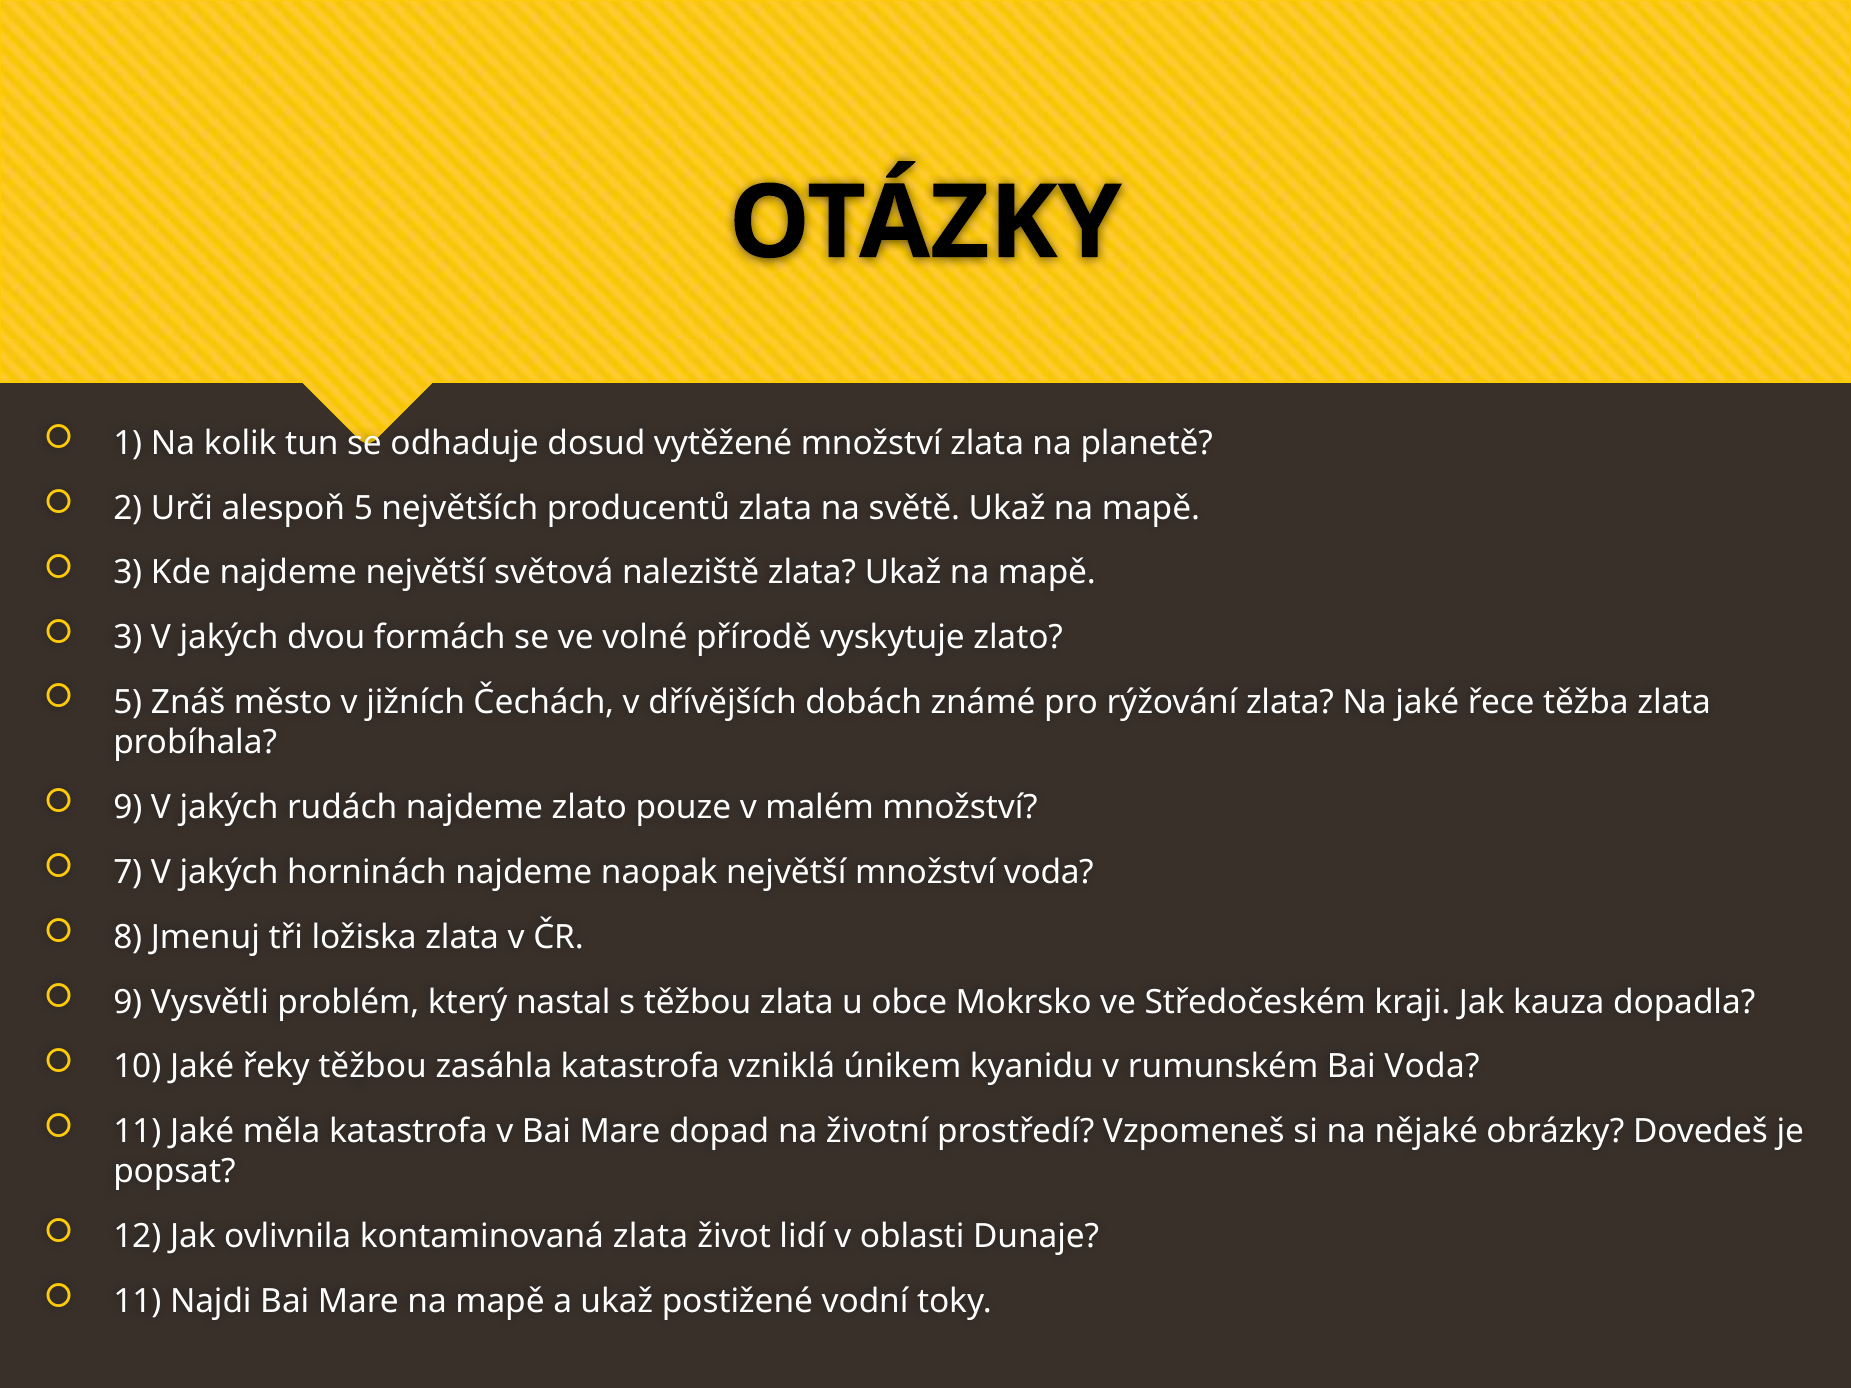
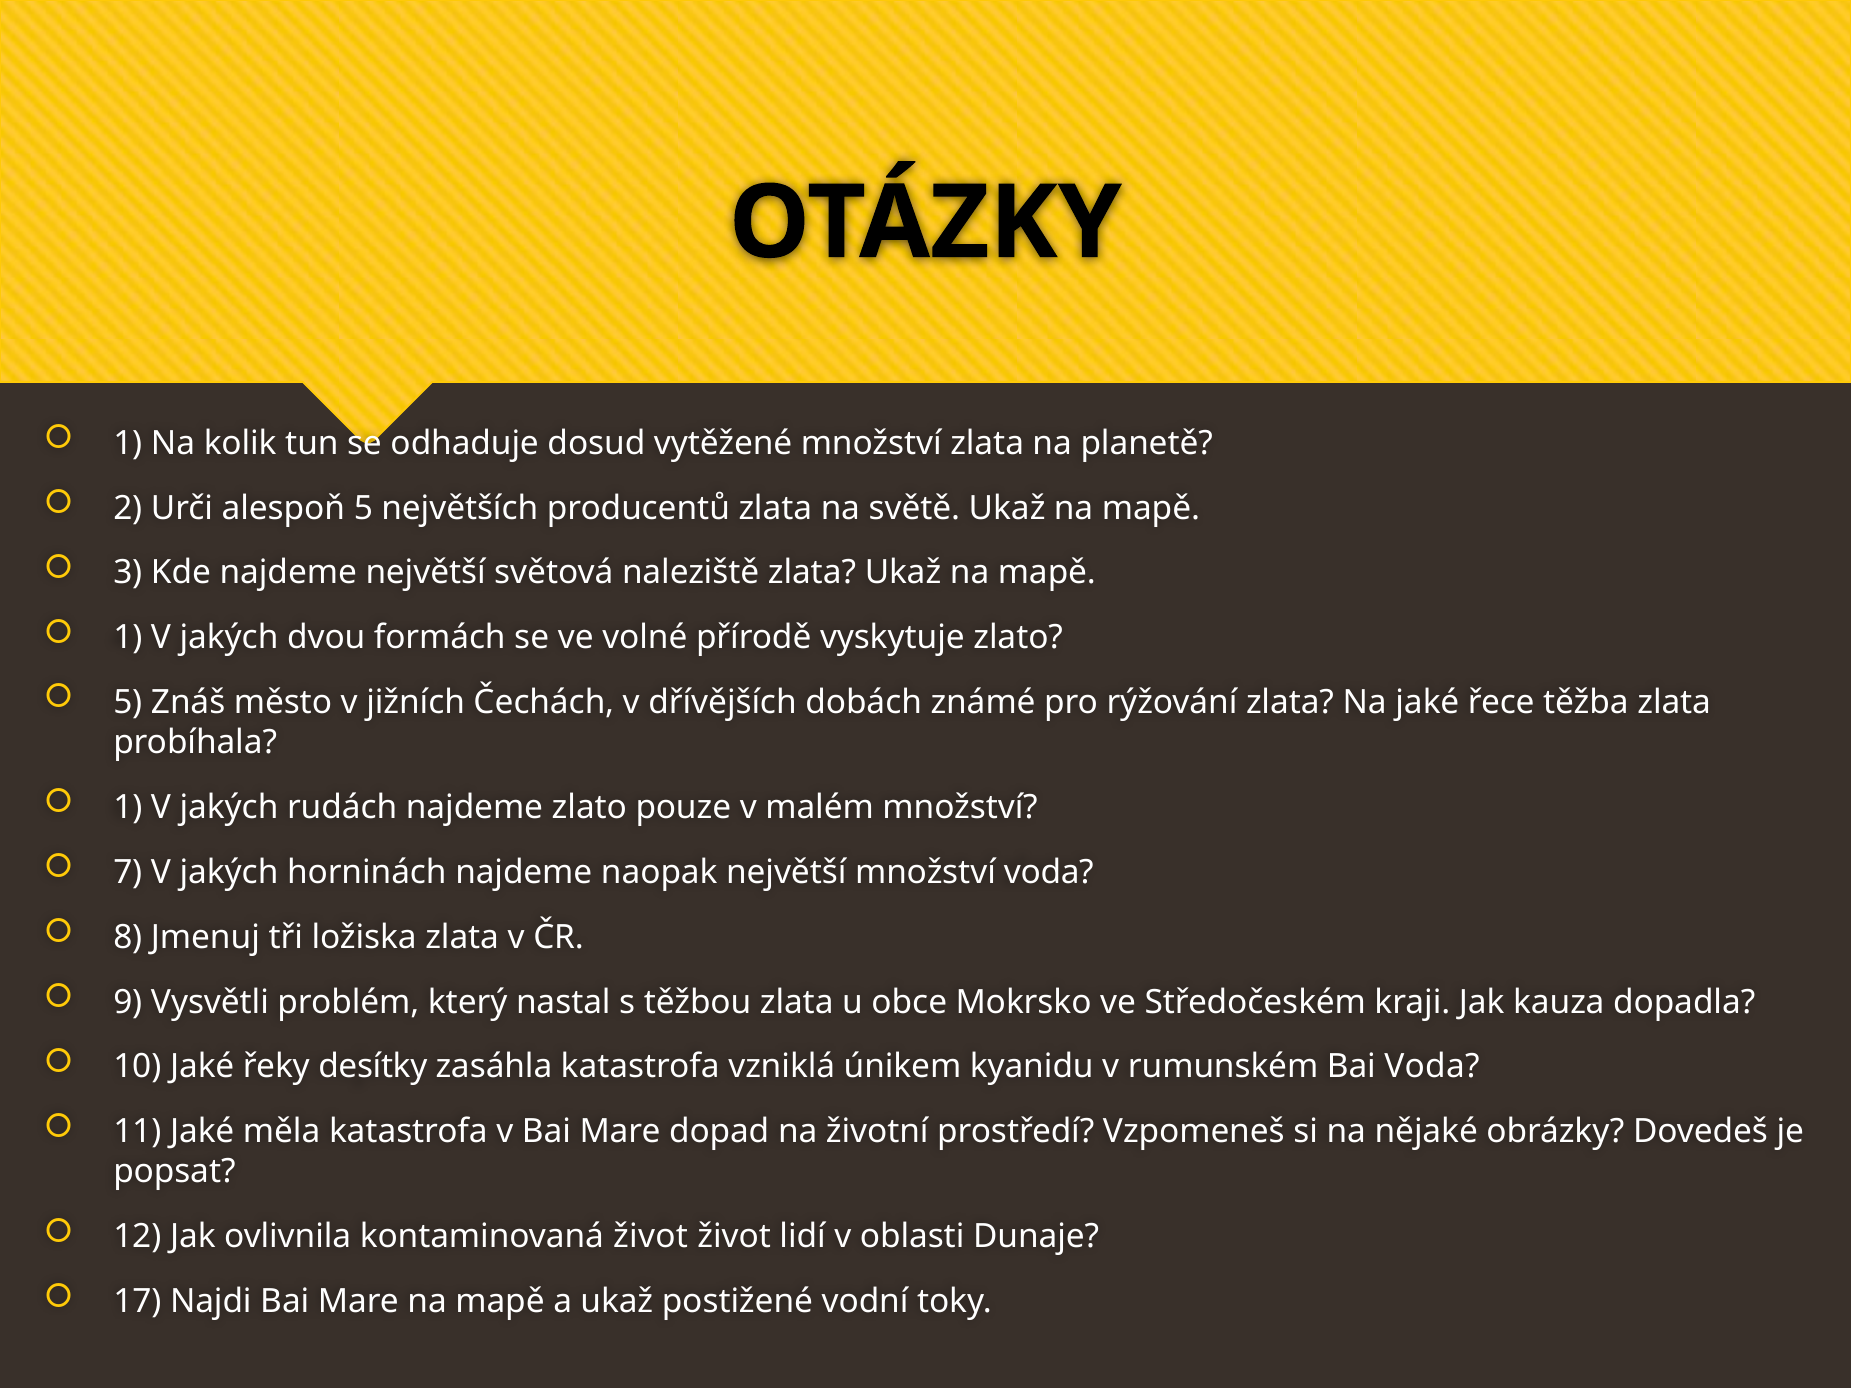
3: 3 -> 1 (128, 638)
9: 9 -> 1 (128, 808)
řeky těžbou: těžbou -> desítky (373, 1067)
kontaminovaná zlata: zlata -> život (651, 1237)
11: 11 -> 17 (137, 1302)
